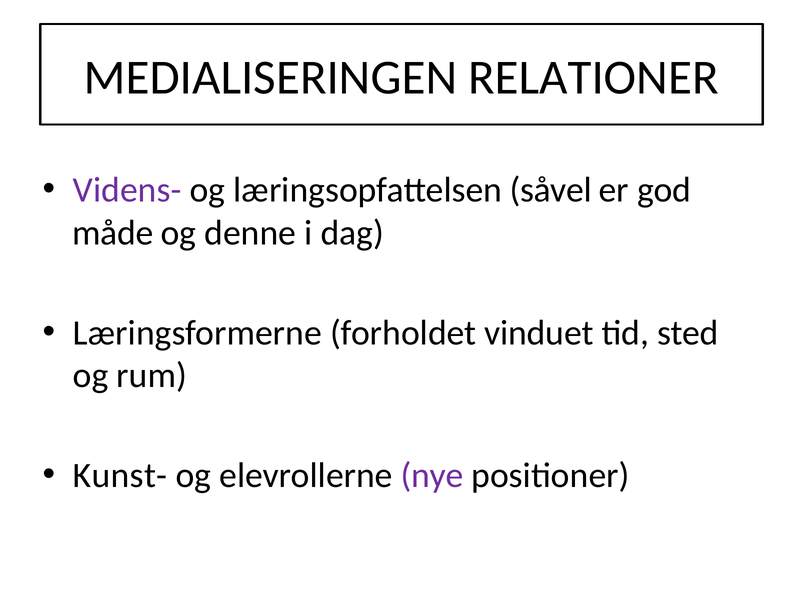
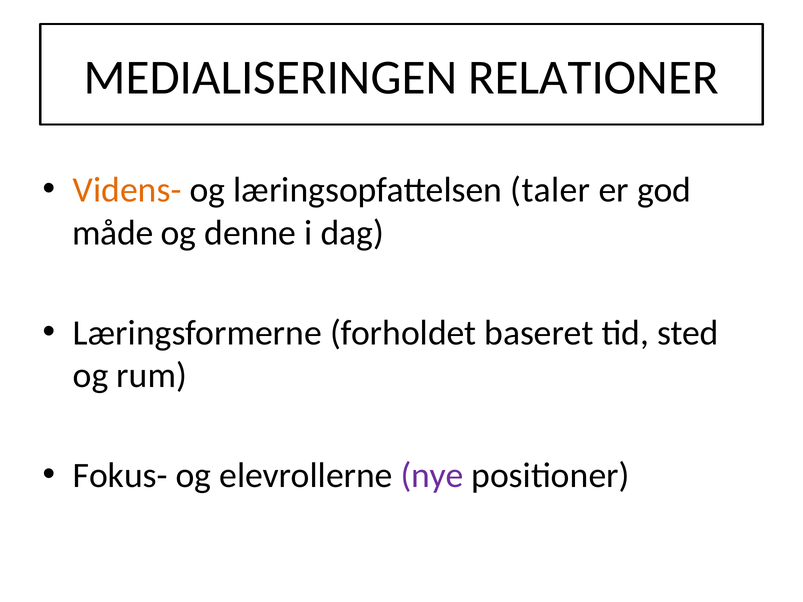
Videns- colour: purple -> orange (127, 190)
såvel: såvel -> taler (550, 190)
vinduet: vinduet -> baseret (539, 333)
Kunst-: Kunst- -> Fokus- (120, 476)
